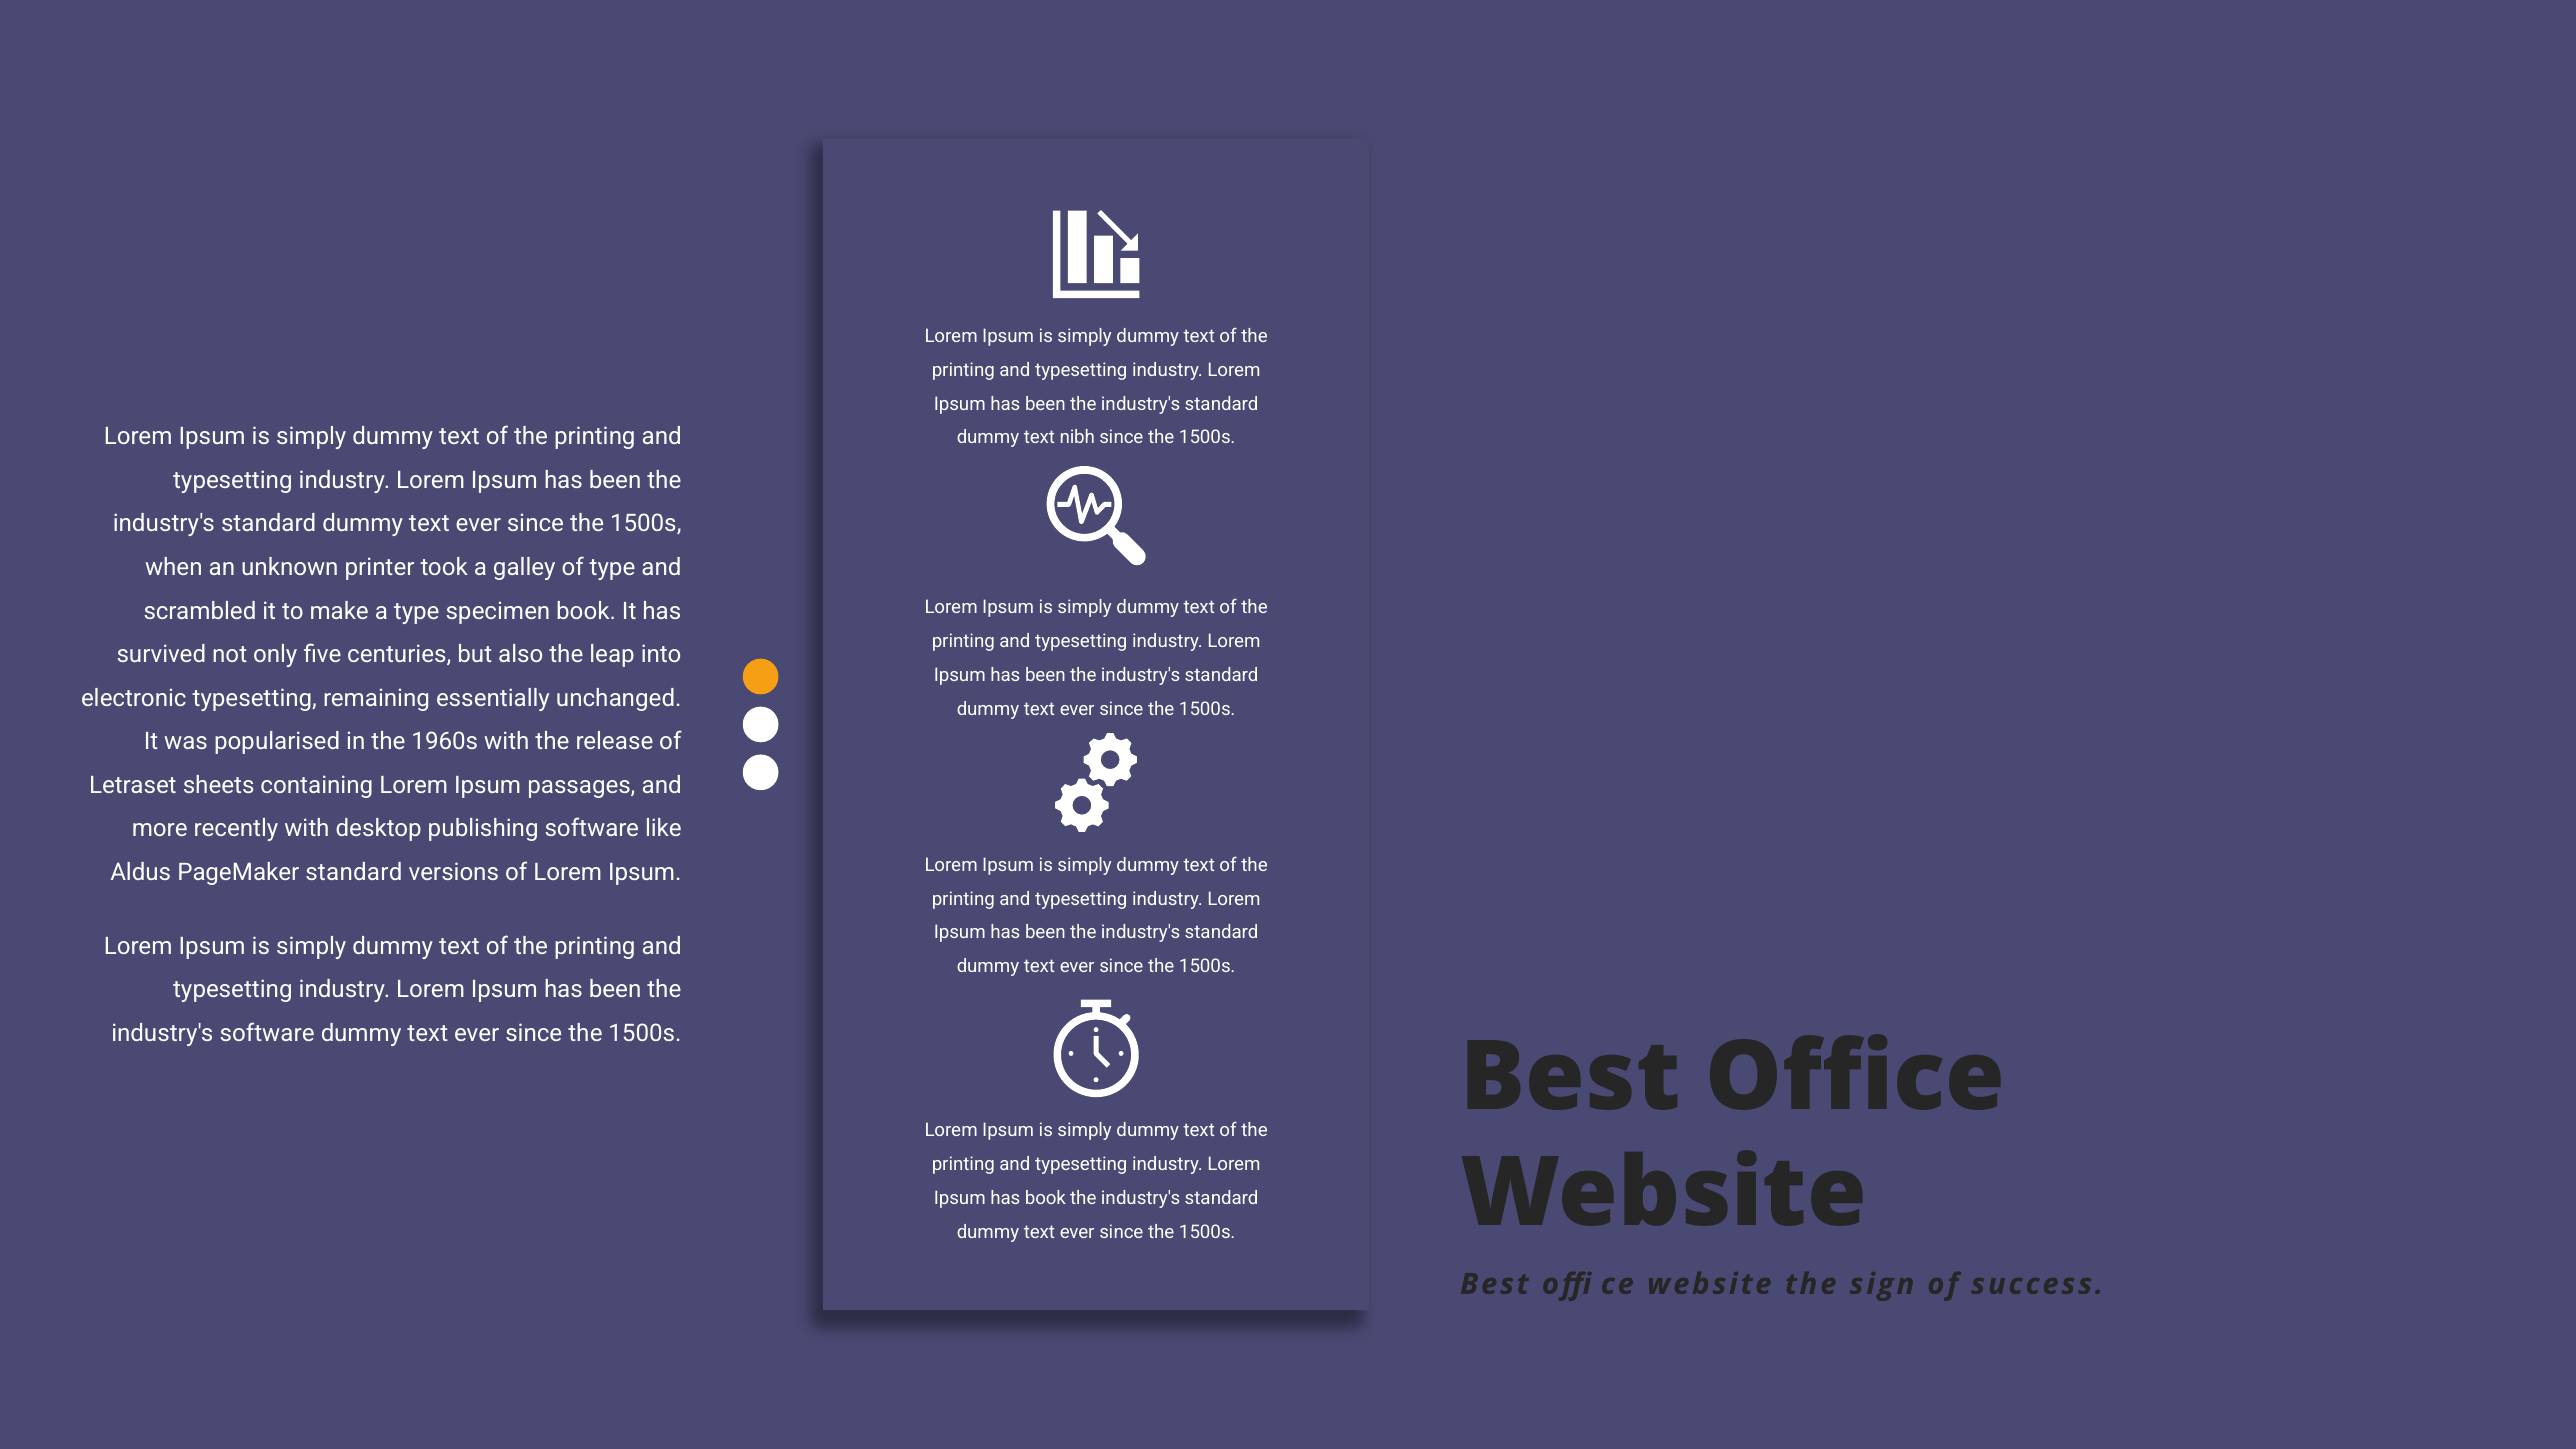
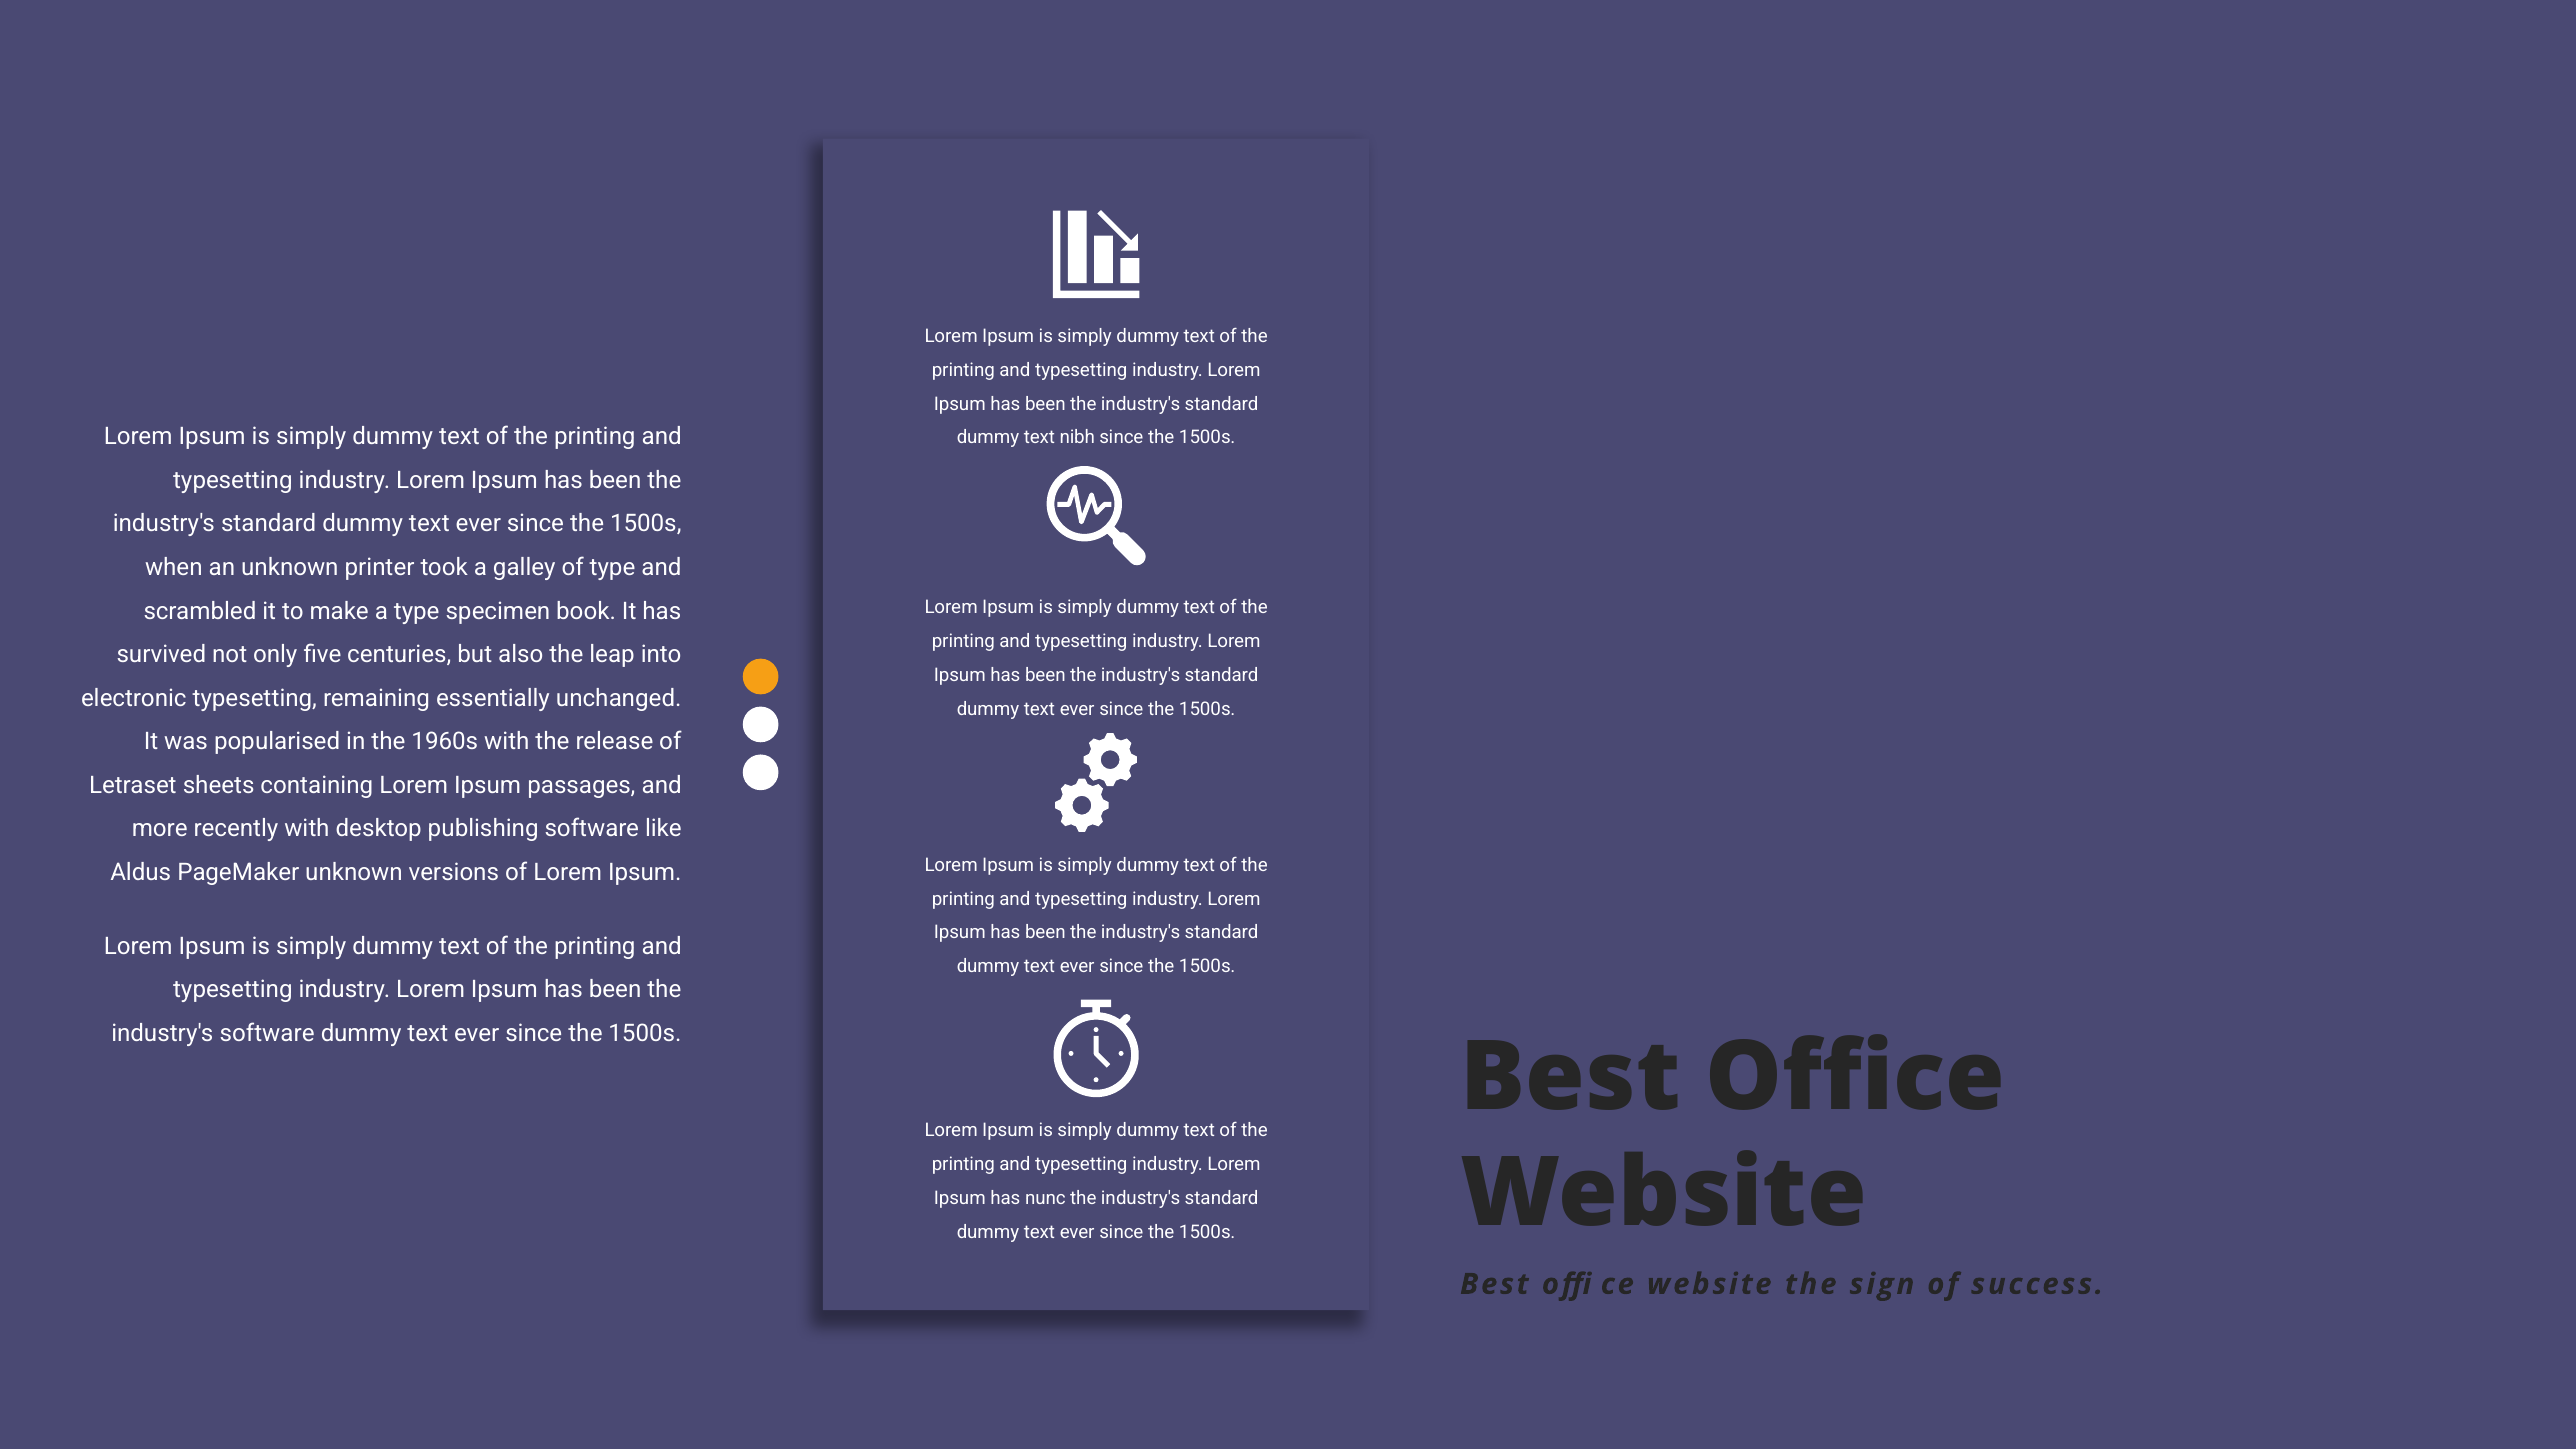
PageMaker standard: standard -> unknown (354, 873)
has book: book -> nunc (1045, 1198)
